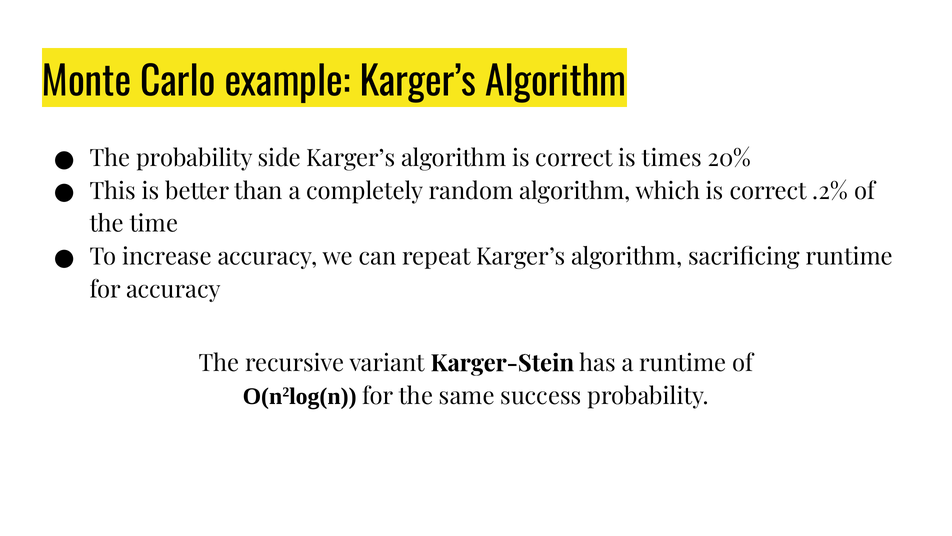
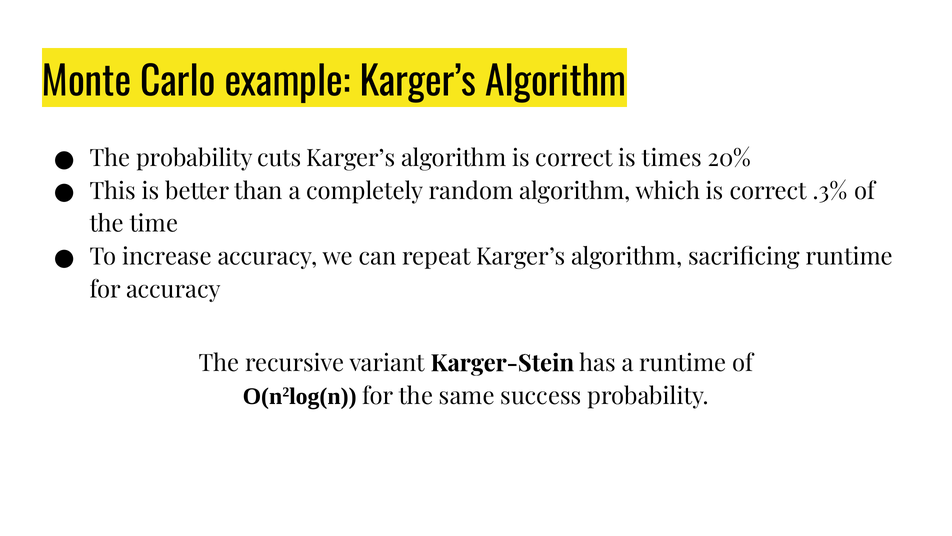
side: side -> cuts (279, 158)
.2%: .2% -> .3% (830, 191)
